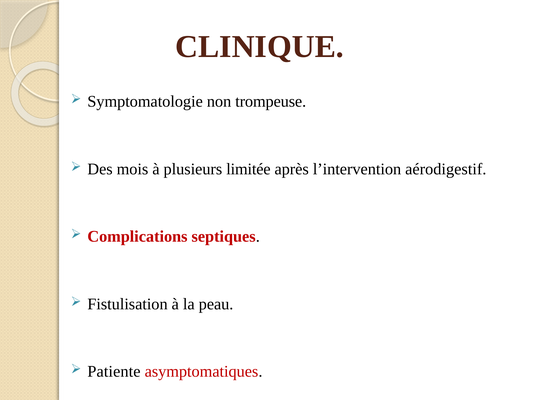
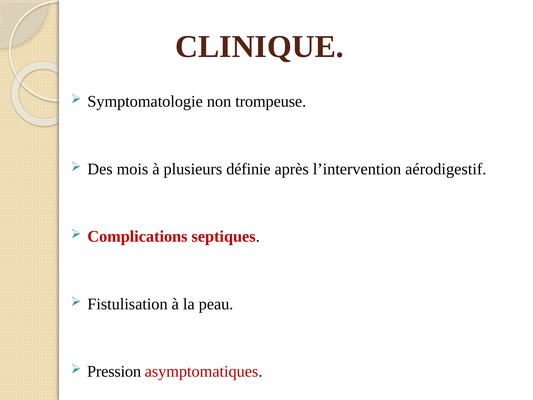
limitée: limitée -> définie (248, 169)
Patiente: Patiente -> Pression (114, 371)
